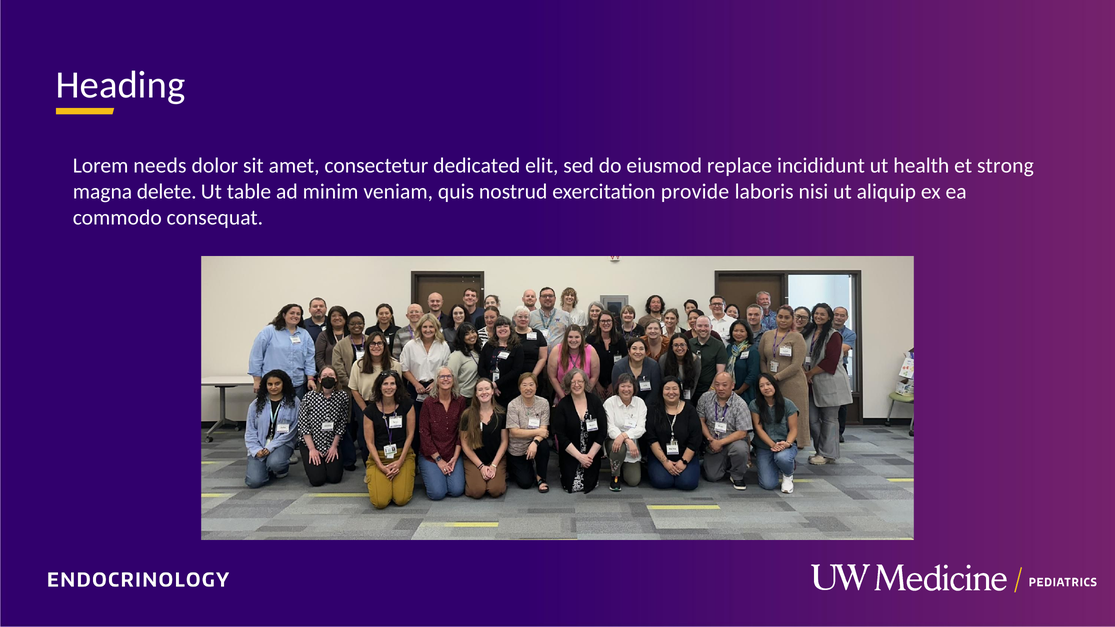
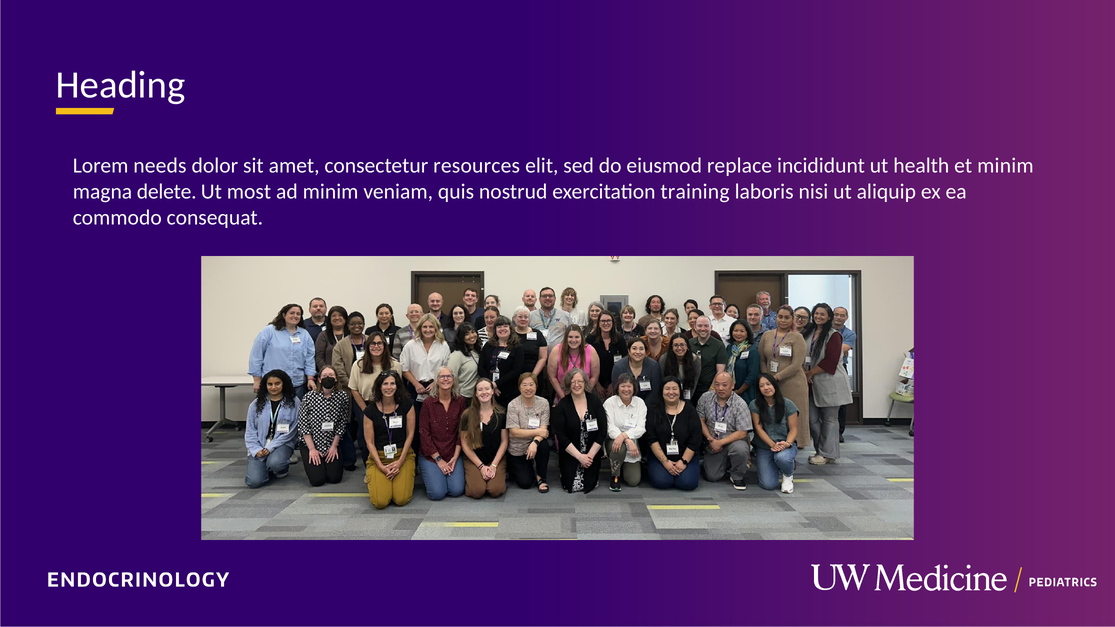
dedicated: dedicated -> resources (477, 166)
et strong: strong -> minim (1005, 166)
table: table -> most (249, 191)
provide: provide -> training (695, 191)
